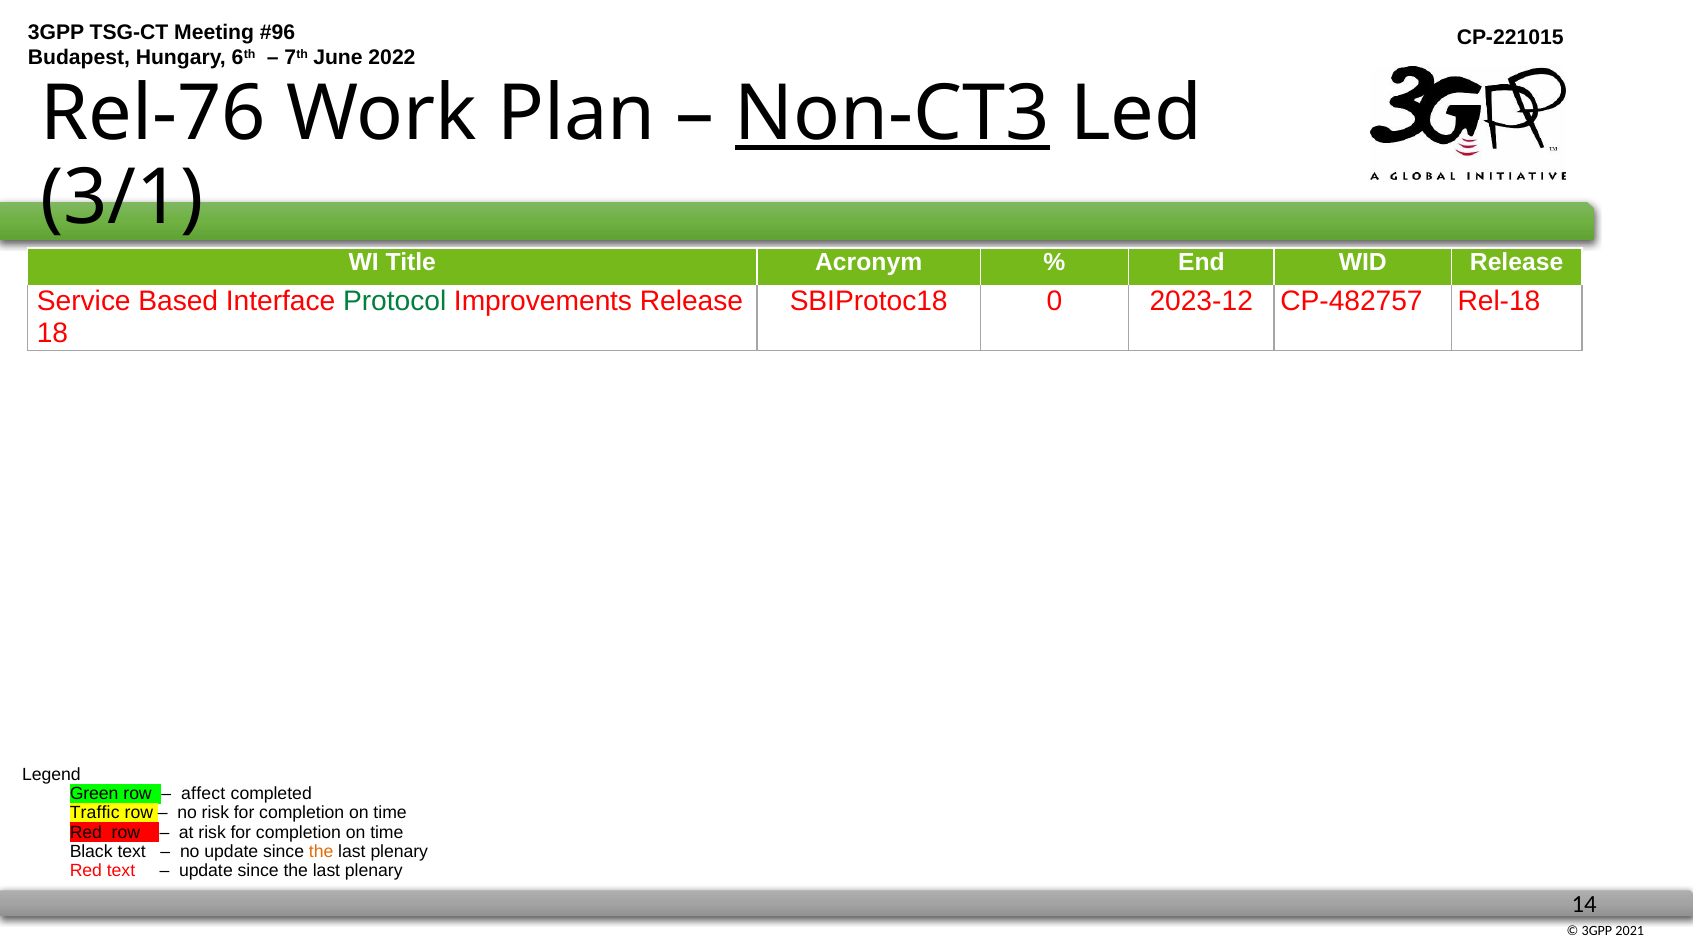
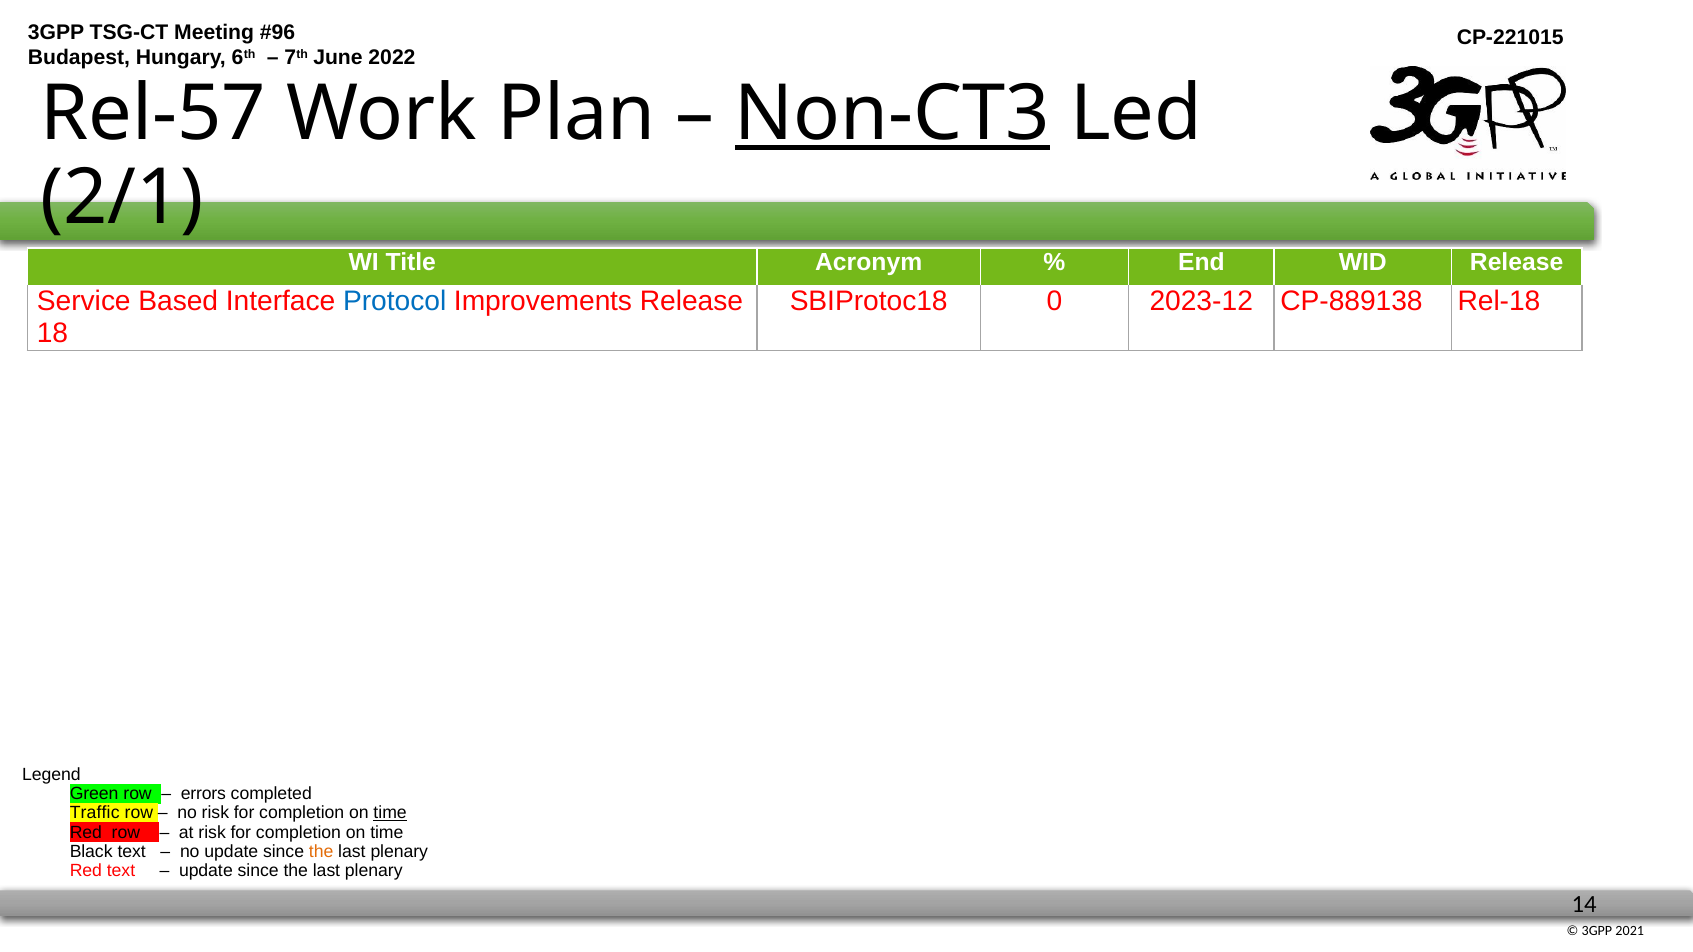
Rel-76: Rel-76 -> Rel-57 (153, 114)
3/1: 3/1 -> 2/1 (122, 198)
Protocol colour: green -> blue (395, 302)
CP-482757: CP-482757 -> CP-889138 (1351, 302)
affect: affect -> errors (203, 794)
time underline: none -> present (390, 813)
